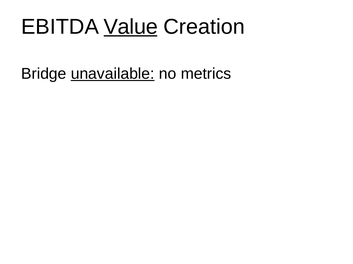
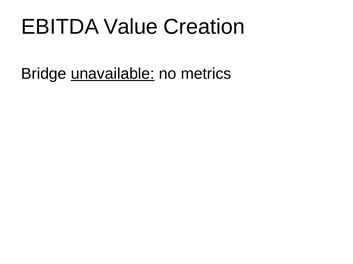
Value underline: present -> none (131, 27)
